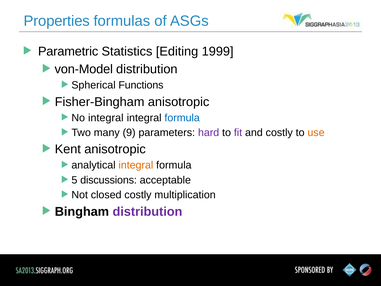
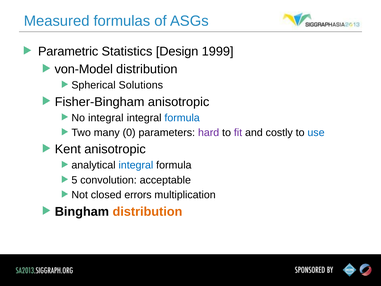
Properties: Properties -> Measured (57, 21)
Editing: Editing -> Design (177, 51)
Functions: Functions -> Solutions (141, 85)
9: 9 -> 0 (129, 133)
use colour: orange -> blue (316, 133)
integral colour: orange -> blue (136, 165)
discussions: discussions -> convolution (108, 180)
closed costly: costly -> errors (138, 195)
distribution colour: purple -> orange (147, 211)
